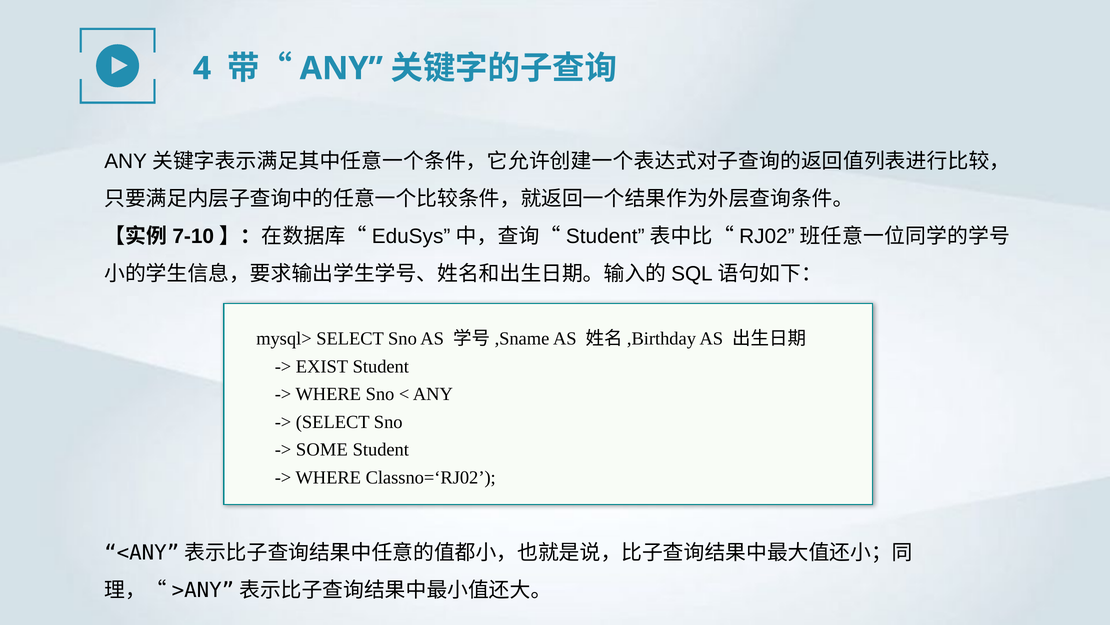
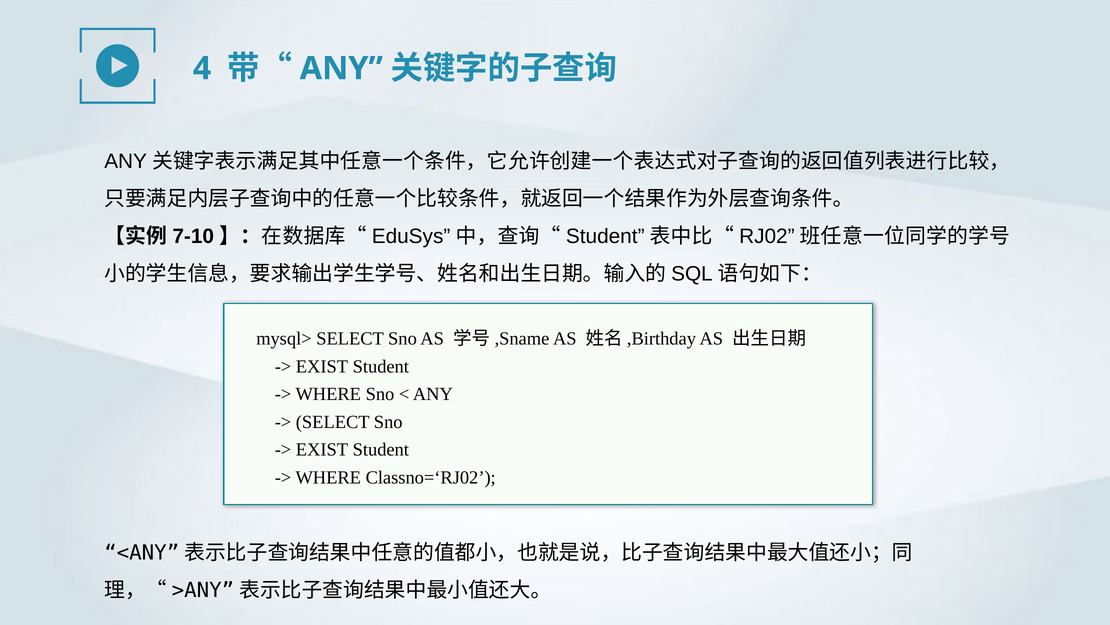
SOME: SOME -> EXIST (322, 449)
